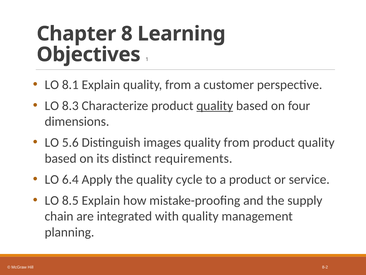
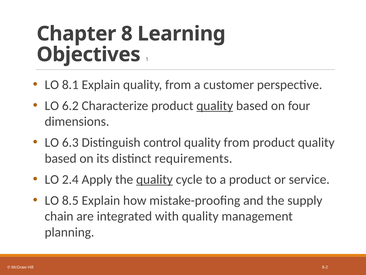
8.3: 8.3 -> 6.2 (70, 106)
5.6: 5.6 -> 6.3 (70, 142)
images: images -> control (162, 142)
6.4: 6.4 -> 2.4 (70, 179)
quality underline: none -> present (154, 179)
